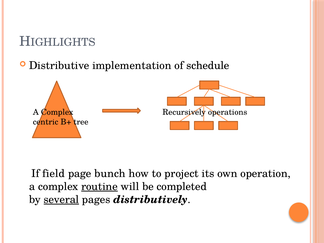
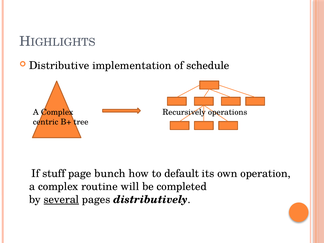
field: field -> stuff (54, 174)
project: project -> default (182, 174)
routine underline: present -> none (99, 186)
